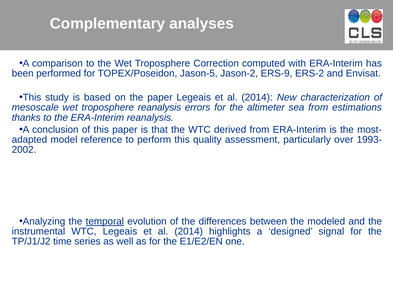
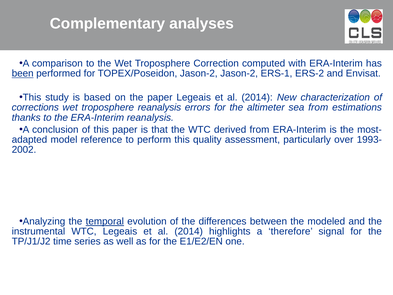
been underline: none -> present (23, 73)
TOPEX/Poseidon Jason-5: Jason-5 -> Jason-2 (199, 73)
ERS-9: ERS-9 -> ERS-1 (276, 73)
mesoscale: mesoscale -> corrections (35, 107)
designed: designed -> therefore (291, 231)
